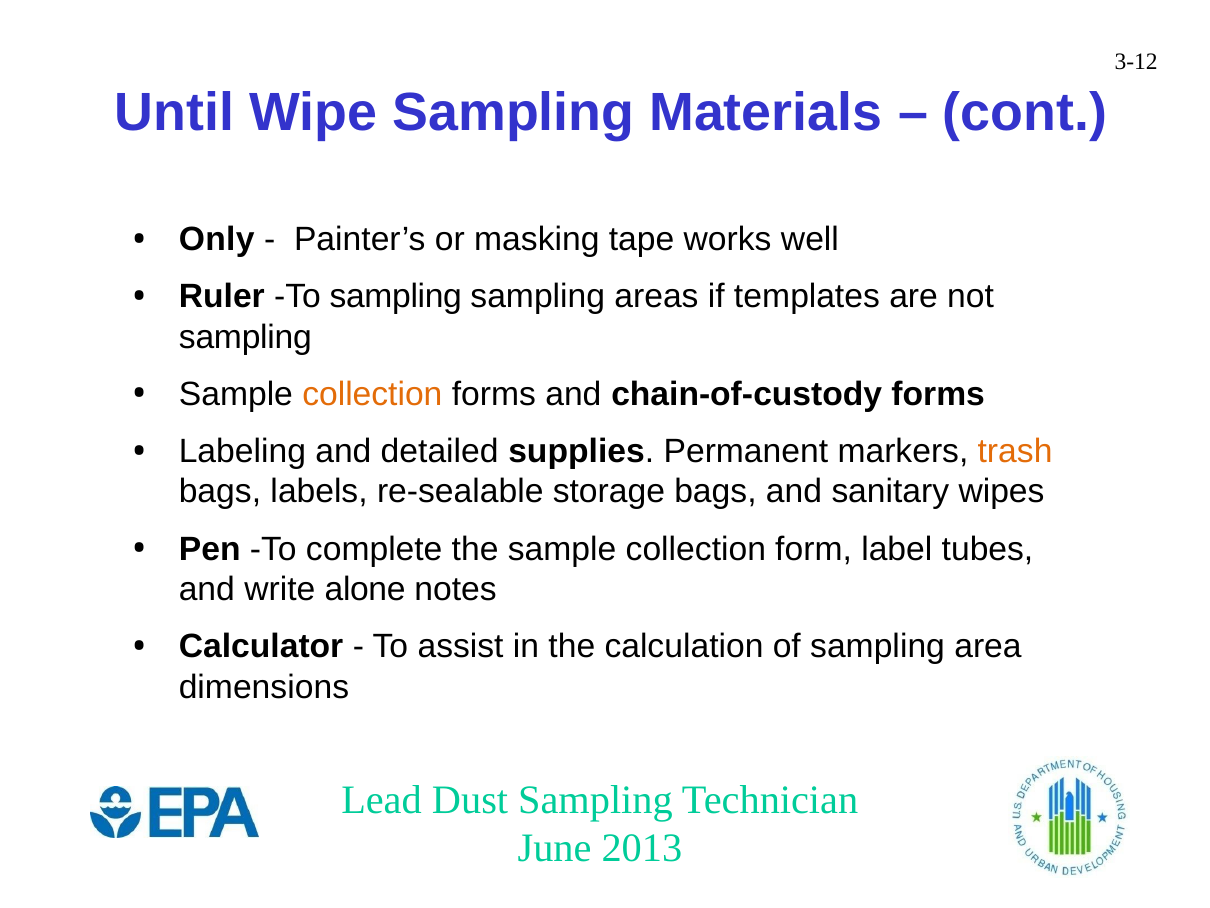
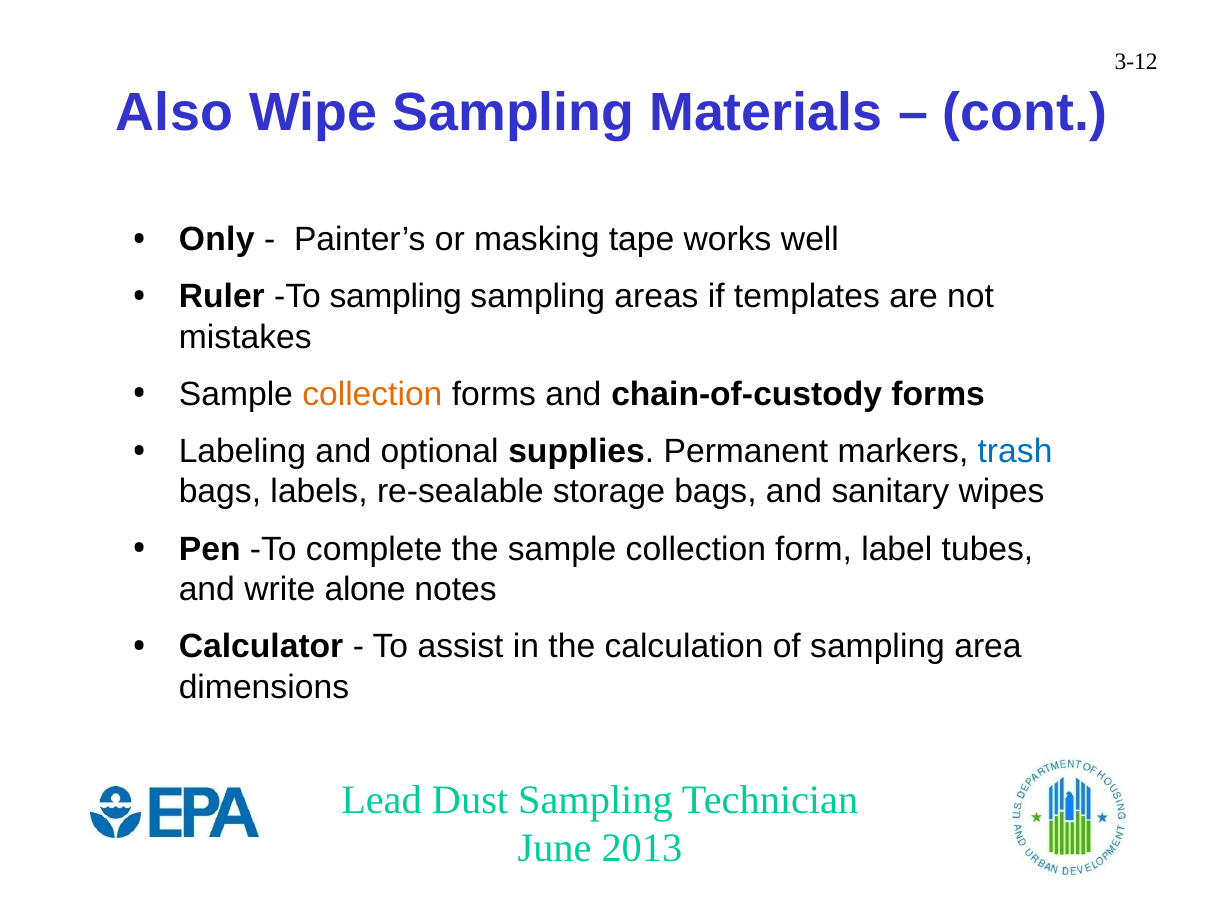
Until: Until -> Also (174, 112)
sampling: sampling -> mistakes (245, 337)
detailed: detailed -> optional (440, 451)
trash colour: orange -> blue (1015, 451)
